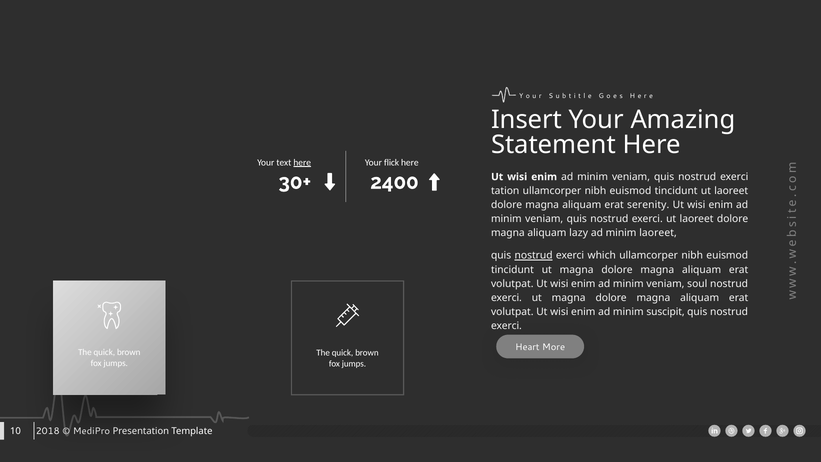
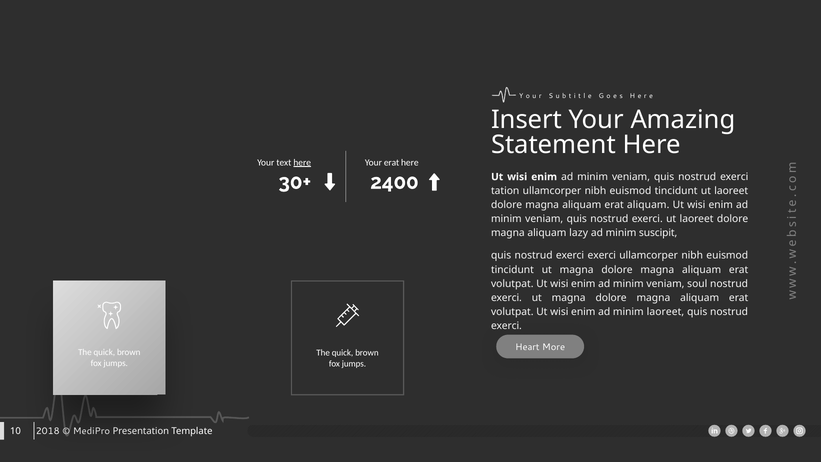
Your flick: flick -> erat (392, 162)
erat serenity: serenity -> aliquam (648, 205)
minim laoreet: laoreet -> suscipit (658, 233)
nostrud underline: present -> none (534, 255)
exerci which: which -> exerci (602, 255)
minim suscipit: suscipit -> laoreet (665, 312)
